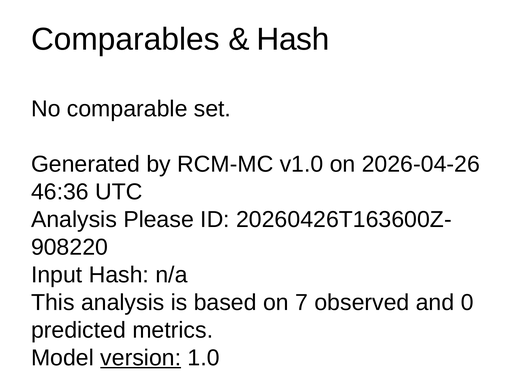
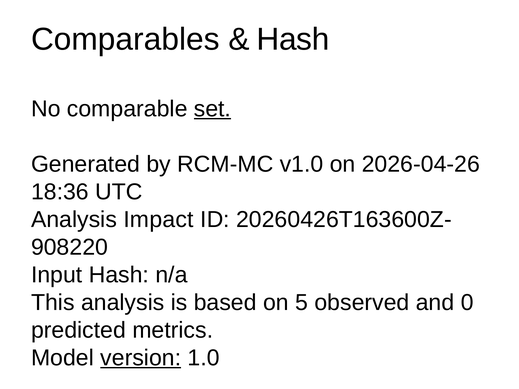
set underline: none -> present (212, 109)
46:36: 46:36 -> 18:36 (60, 192)
Please: Please -> Impact (158, 220)
7: 7 -> 5 (302, 303)
